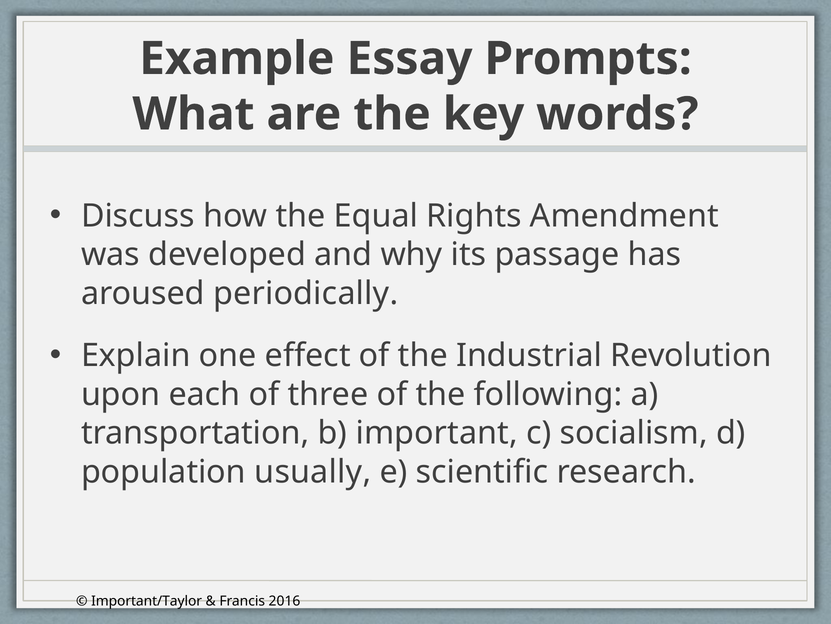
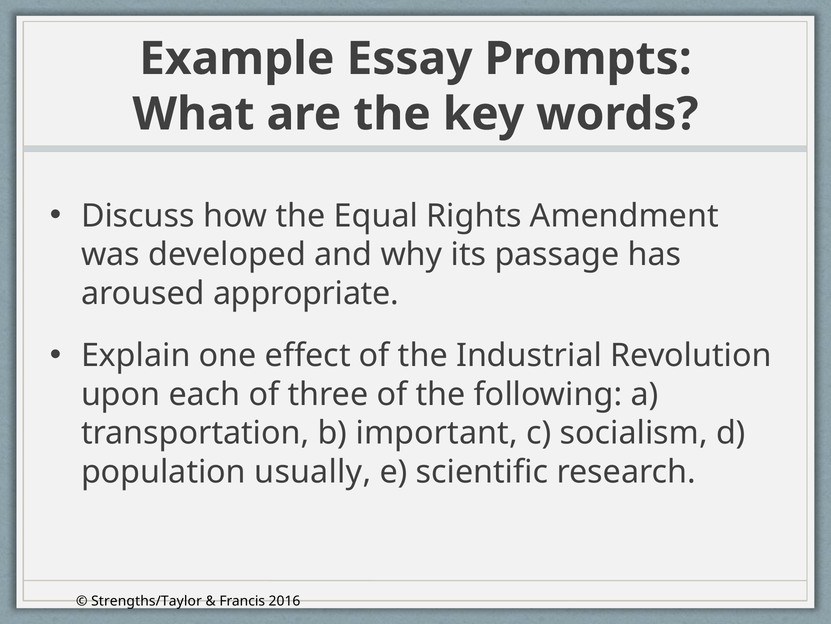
periodically: periodically -> appropriate (306, 293)
Important/Taylor: Important/Taylor -> Strengths/Taylor (146, 601)
